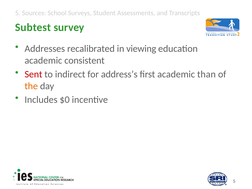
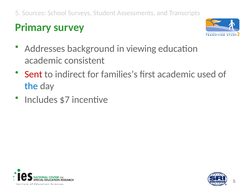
Subtest: Subtest -> Primary (33, 27)
recalibrated: recalibrated -> background (91, 49)
address’s: address’s -> families’s (119, 74)
than: than -> used (207, 74)
the colour: orange -> blue (31, 86)
$0: $0 -> $7 (65, 100)
